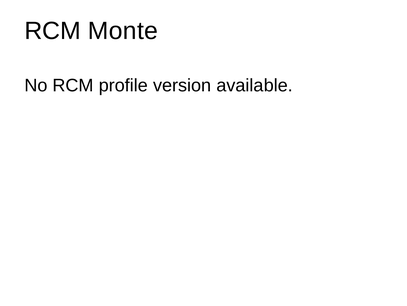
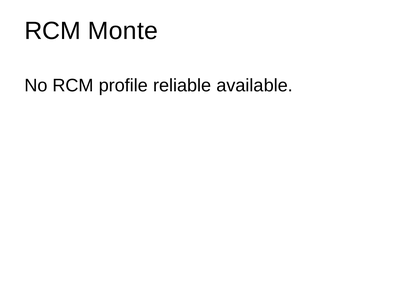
version: version -> reliable (182, 85)
